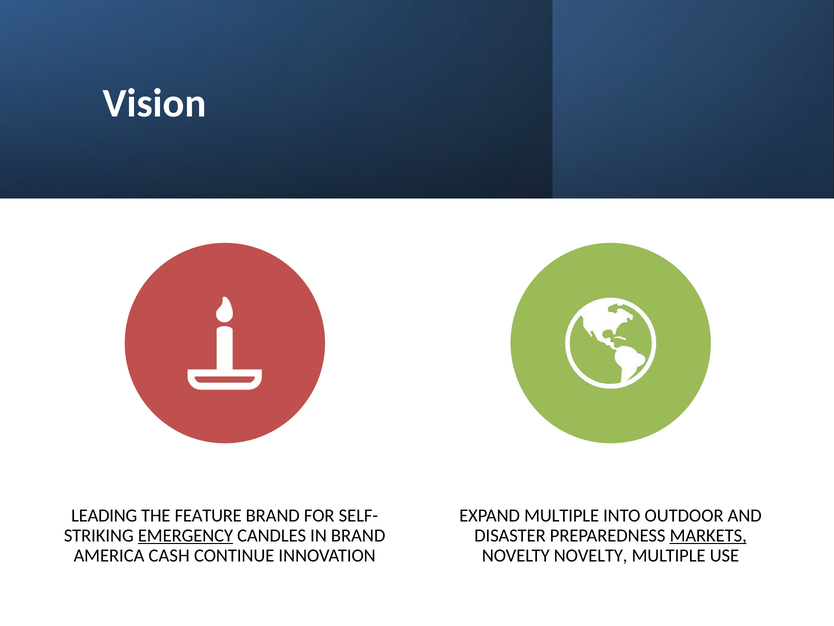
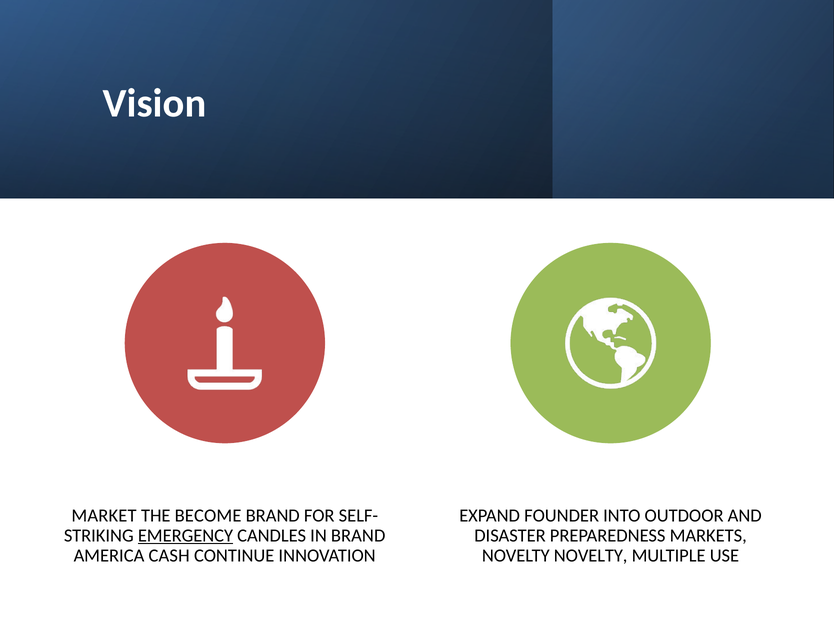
LEADING: LEADING -> MARKET (104, 515)
FEATURE: FEATURE -> BECOME (208, 515)
EXPAND MULTIPLE: MULTIPLE -> FOUNDER (562, 515)
MARKETS underline: present -> none (708, 535)
